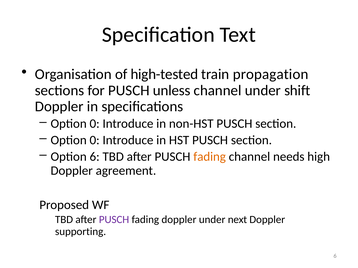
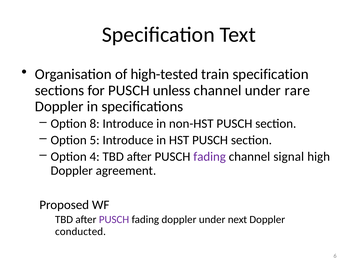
train propagation: propagation -> specification (271, 74)
shift: shift -> rare (297, 91)
0: 0 -> 8 (95, 124)
0: 0 -> 5 (95, 140)
Option 6: 6 -> 4 (95, 157)
fading colour: orange -> purple (210, 157)
needs: needs -> signal (289, 157)
supporting: supporting -> conducted (81, 232)
